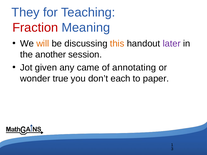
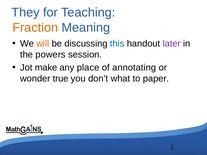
Fraction colour: red -> orange (35, 28)
this colour: orange -> blue (117, 44)
another: another -> powers (51, 55)
given: given -> make (46, 68)
came: came -> place (88, 68)
each: each -> what (120, 79)
